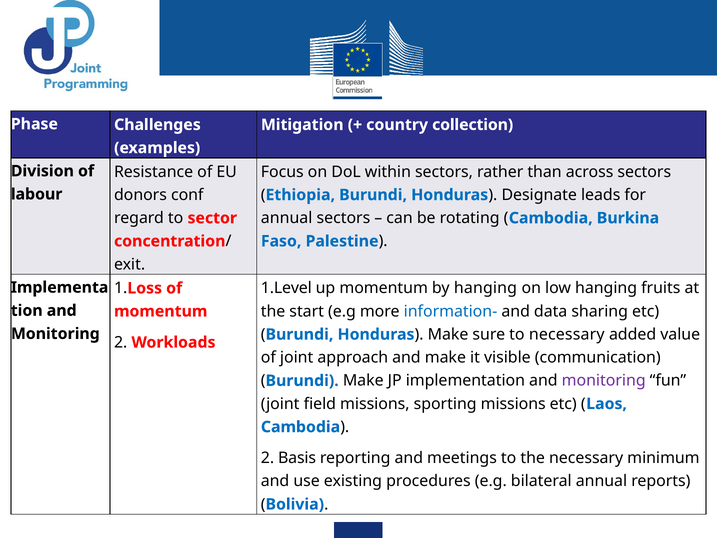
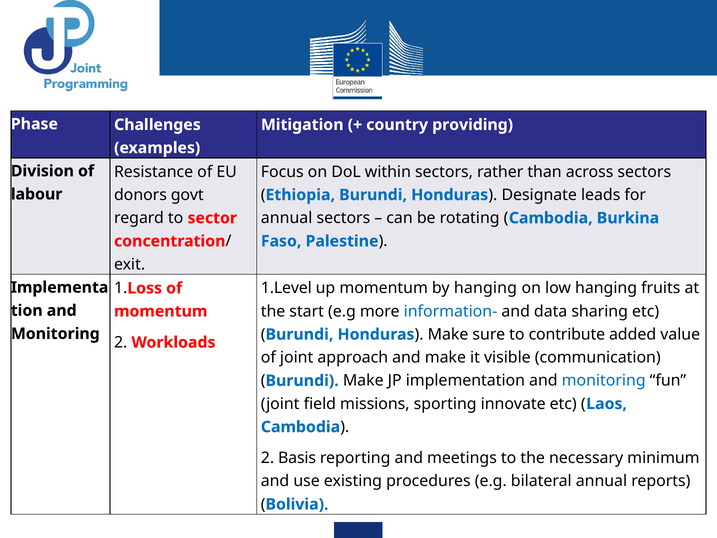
collection: collection -> providing (473, 125)
conf: conf -> govt (187, 195)
to necessary: necessary -> contribute (567, 334)
monitoring colour: purple -> blue (604, 381)
sporting missions: missions -> innovate (513, 404)
